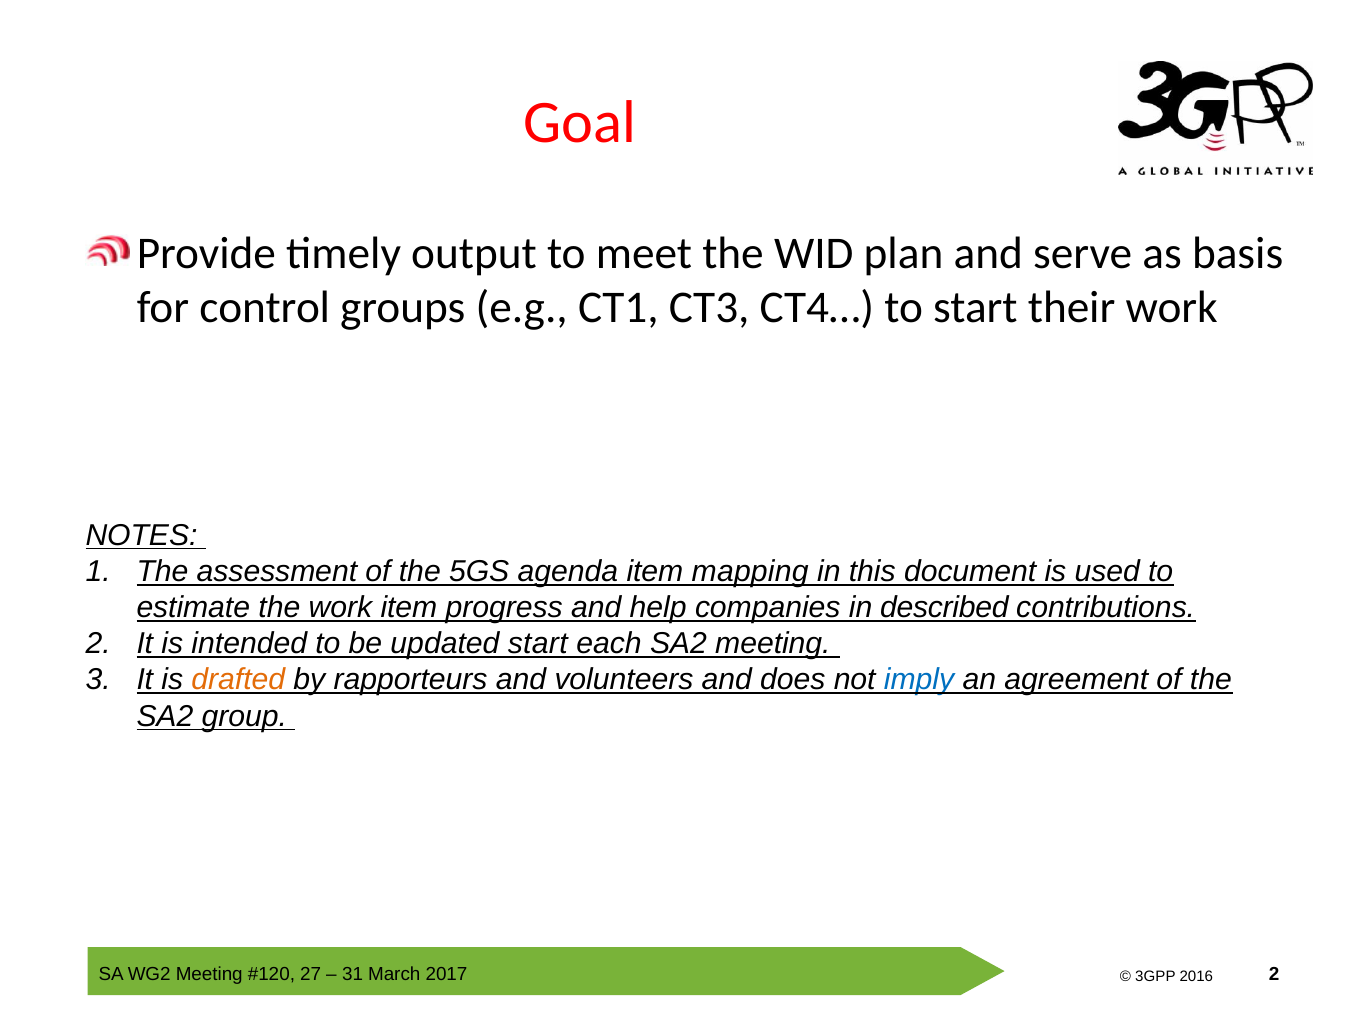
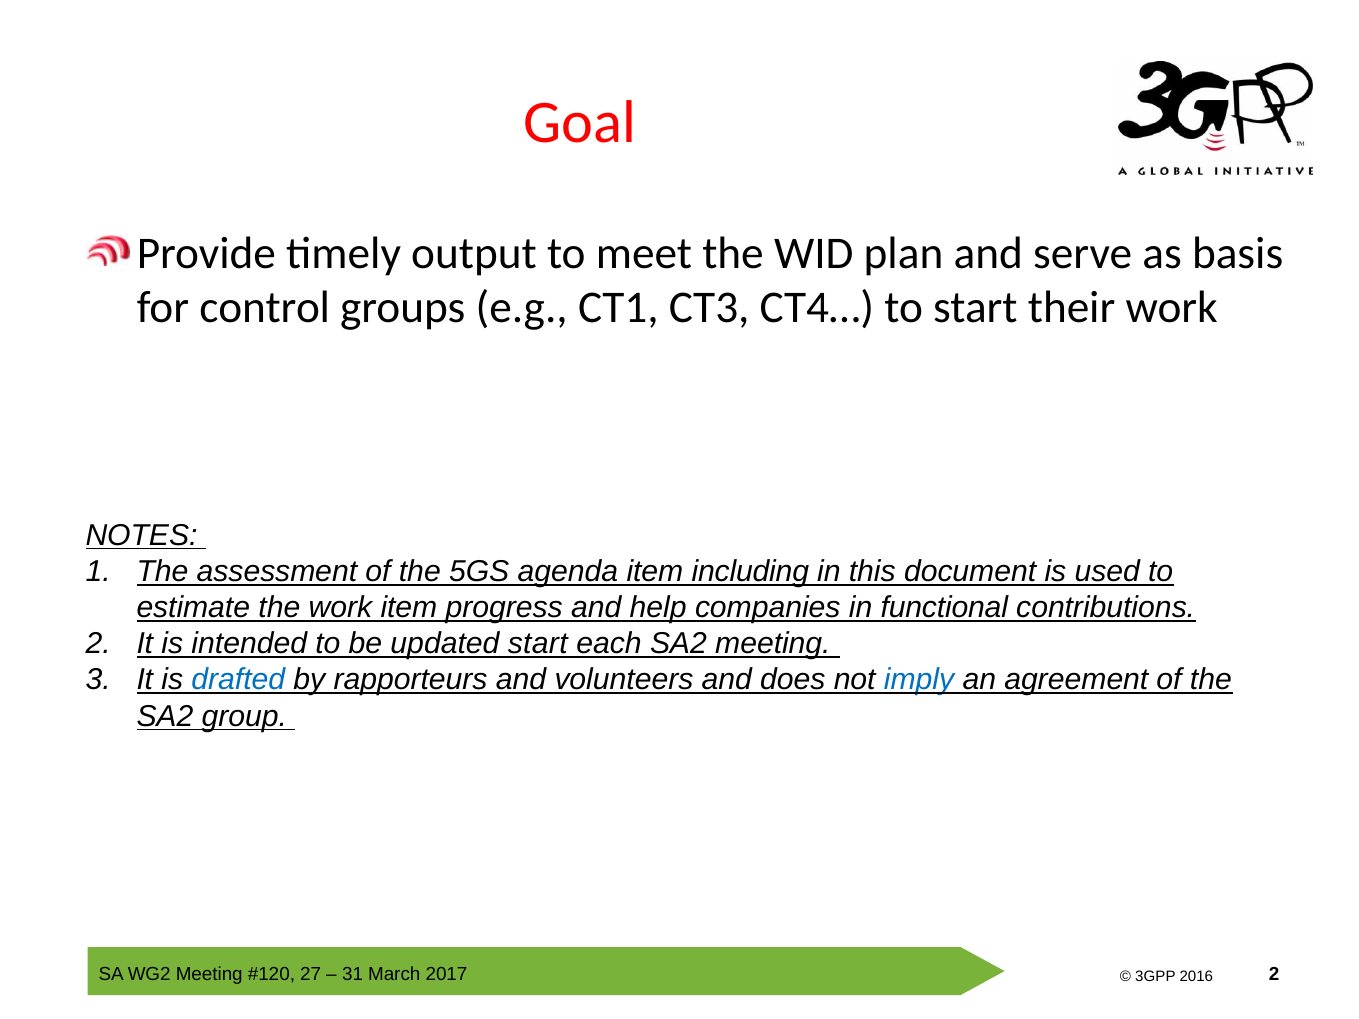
mapping: mapping -> including (750, 571)
described: described -> functional (944, 608)
drafted colour: orange -> blue (238, 680)
